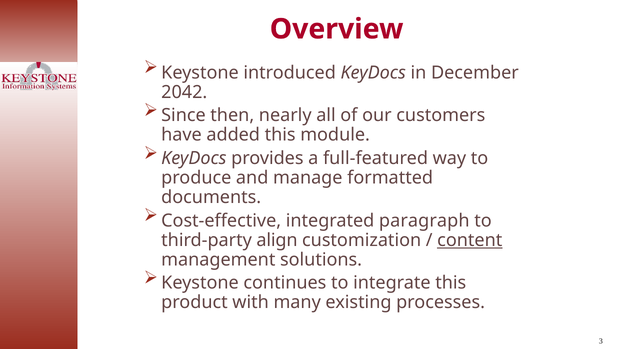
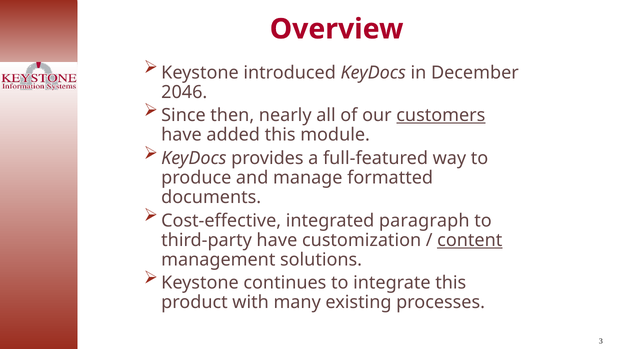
2042: 2042 -> 2046 (184, 92)
customers underline: none -> present (441, 115)
third-party align: align -> have (277, 240)
